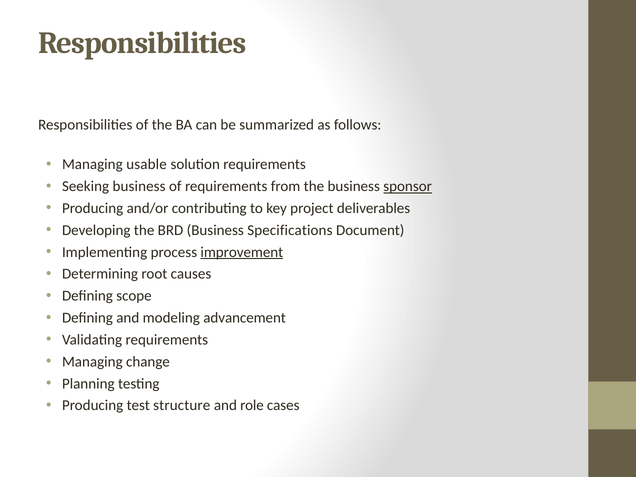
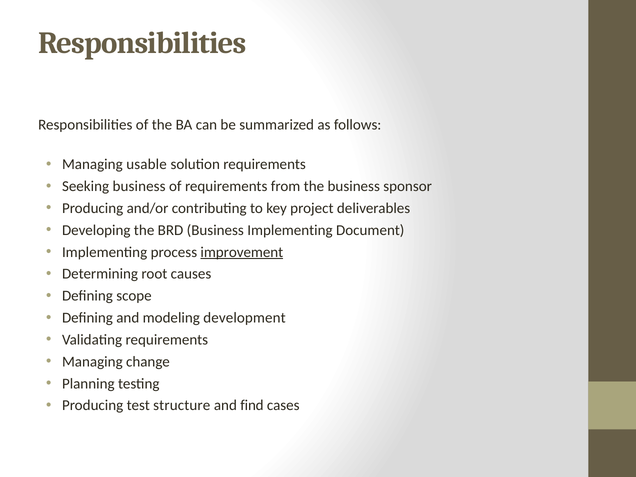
sponsor underline: present -> none (408, 186)
Business Specifications: Specifications -> Implementing (290, 230)
advancement: advancement -> development (245, 318)
role: role -> find (252, 405)
